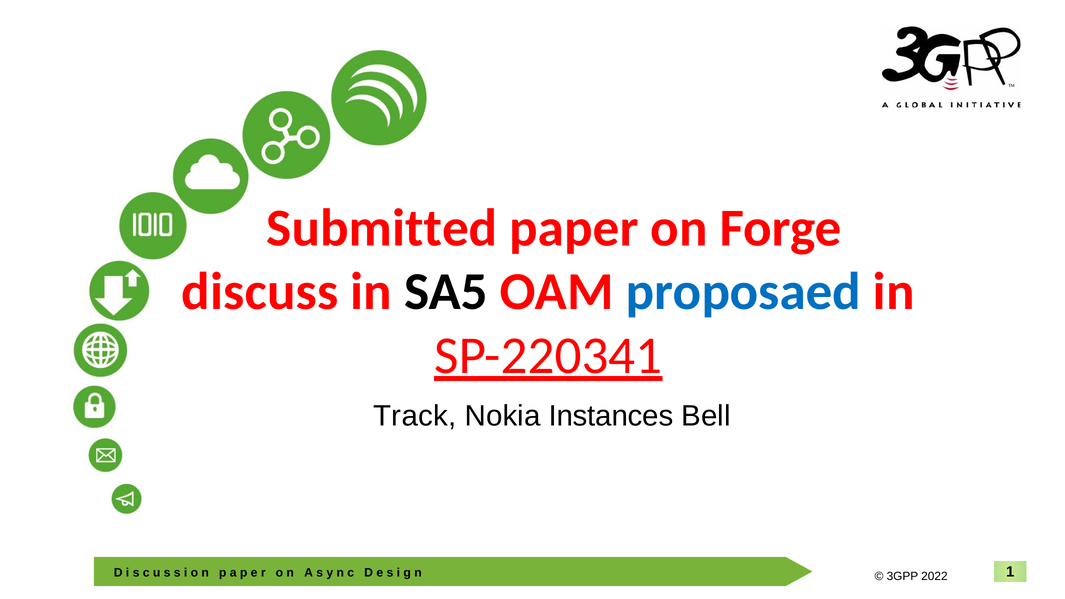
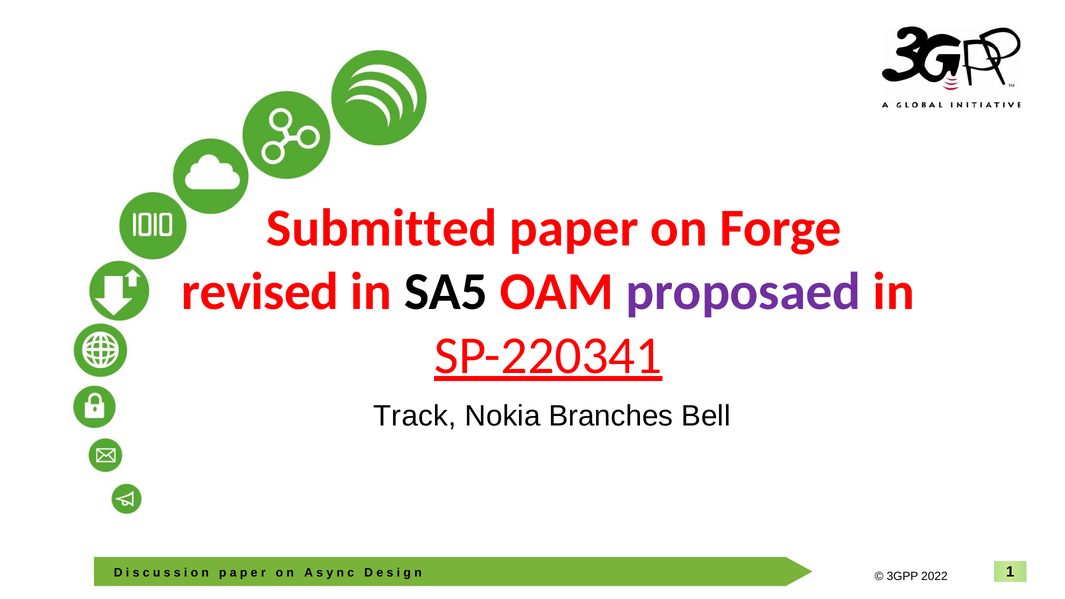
discuss: discuss -> revised (260, 292)
proposaed colour: blue -> purple (743, 292)
Instances: Instances -> Branches (611, 416)
